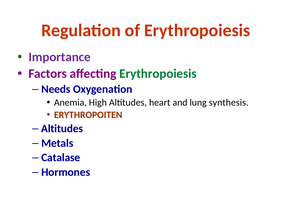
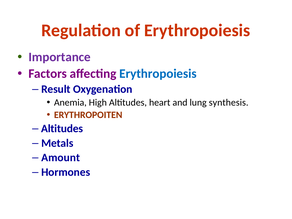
Erythropoiesis colour: green -> blue (158, 74)
Needs: Needs -> Result (56, 89)
Catalase: Catalase -> Amount (61, 158)
